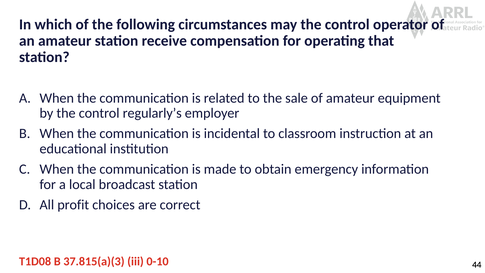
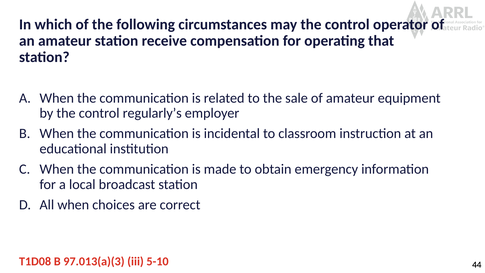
All profit: profit -> when (73, 205)
37.815(a)(3: 37.815(a)(3 -> 97.013(a)(3 (94, 261)
0-10: 0-10 -> 5-10 (158, 261)
